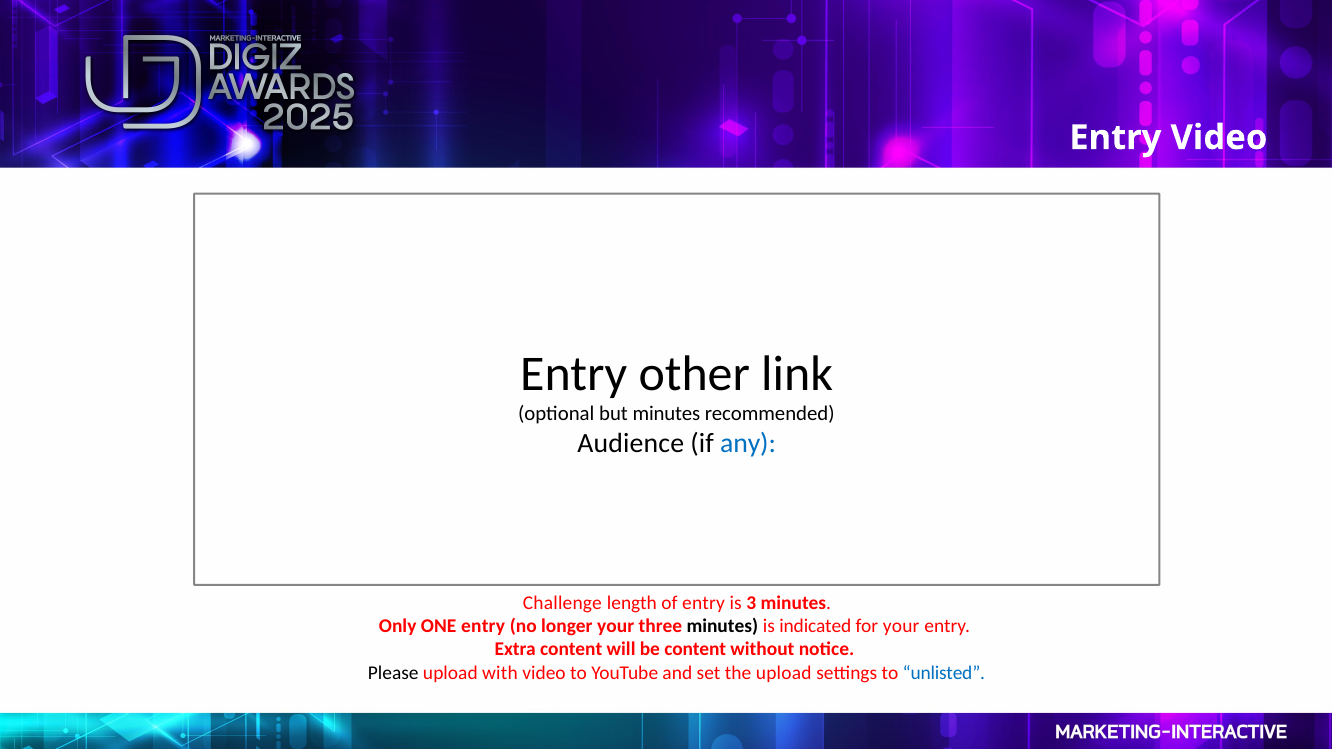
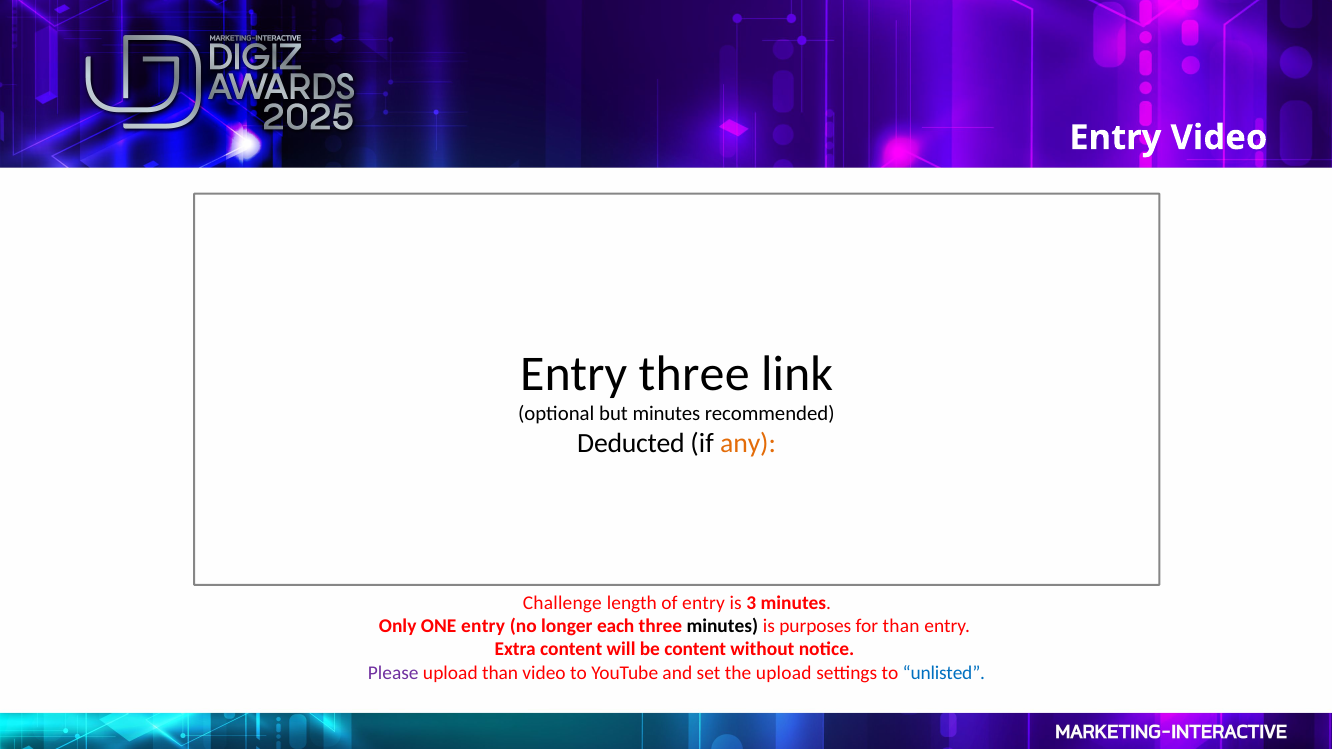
Entry other: other -> three (694, 374)
Audience: Audience -> Deducted (631, 444)
any colour: blue -> orange (748, 444)
longer your: your -> each (616, 626)
indicated: indicated -> purposes (815, 626)
for your: your -> than (901, 626)
Please colour: black -> purple (393, 673)
upload with: with -> than (500, 673)
